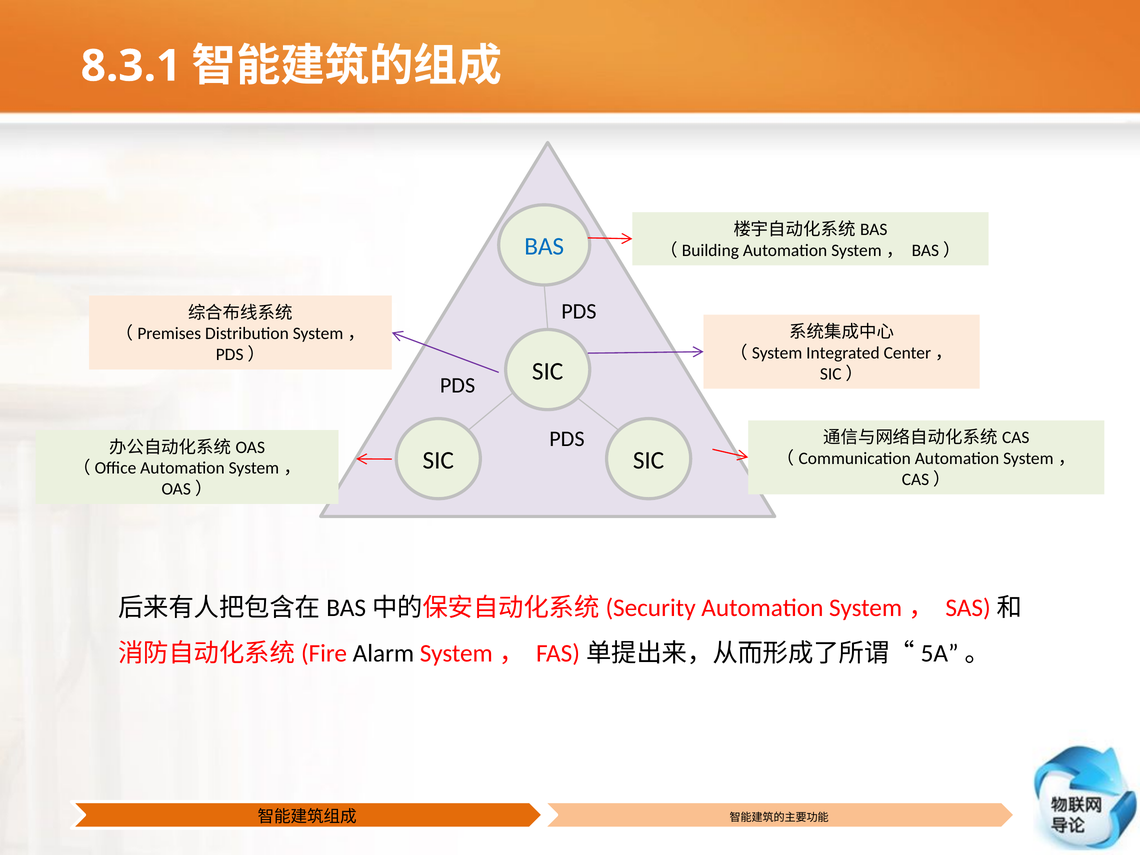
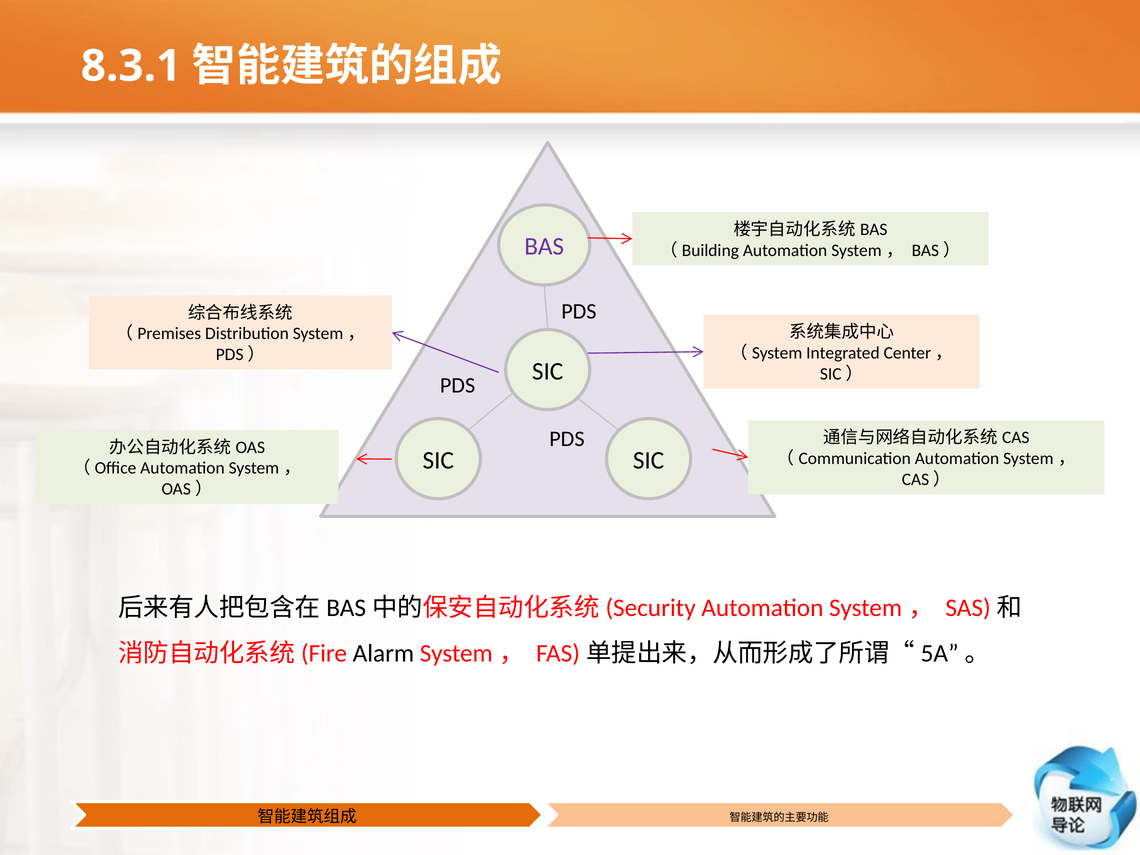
BAS colour: blue -> purple (544, 247)
